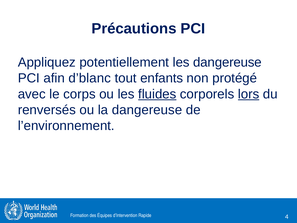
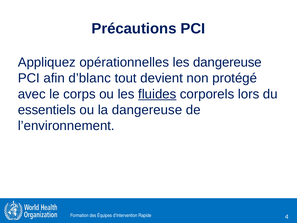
potentiellement: potentiellement -> opérationnelles (124, 62)
enfants: enfants -> devient (162, 78)
lors underline: present -> none (249, 94)
renversés: renversés -> essentiels (47, 110)
